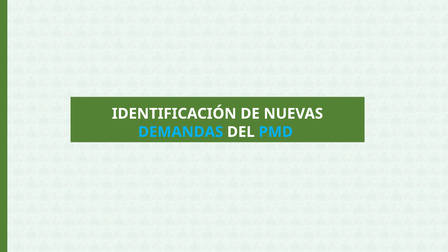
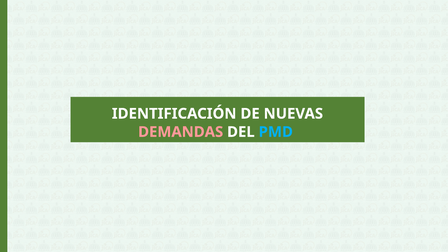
DEMANDAS colour: light blue -> pink (181, 132)
